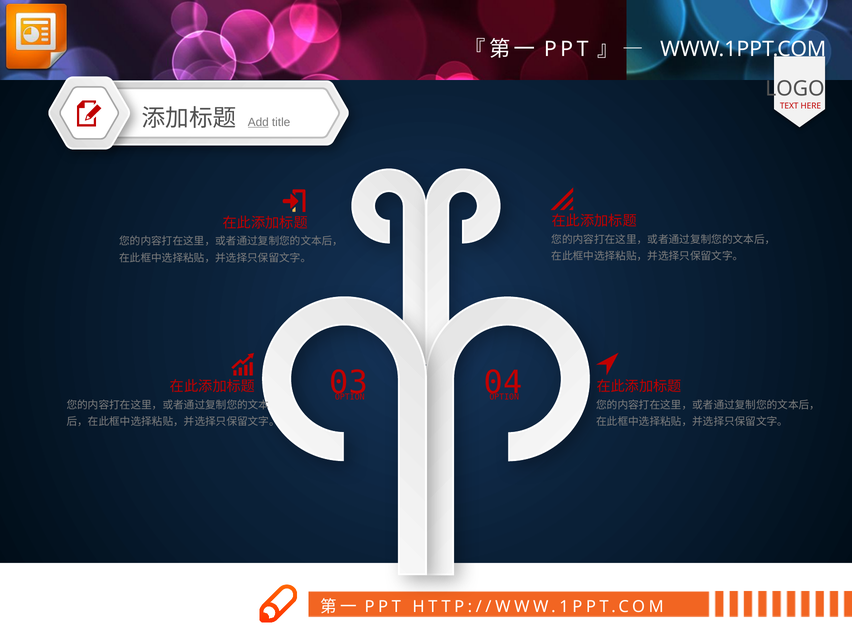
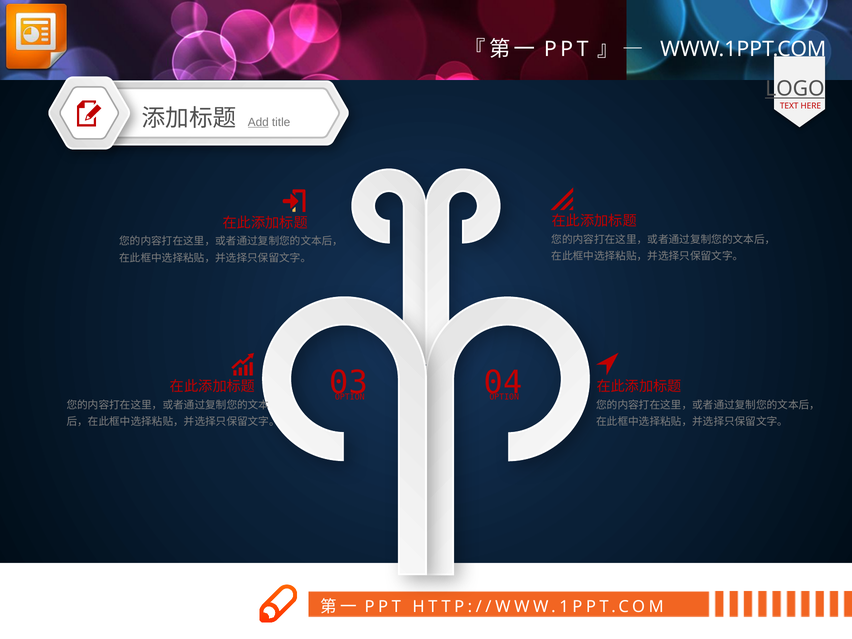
LOGO underline: none -> present (795, 89)
